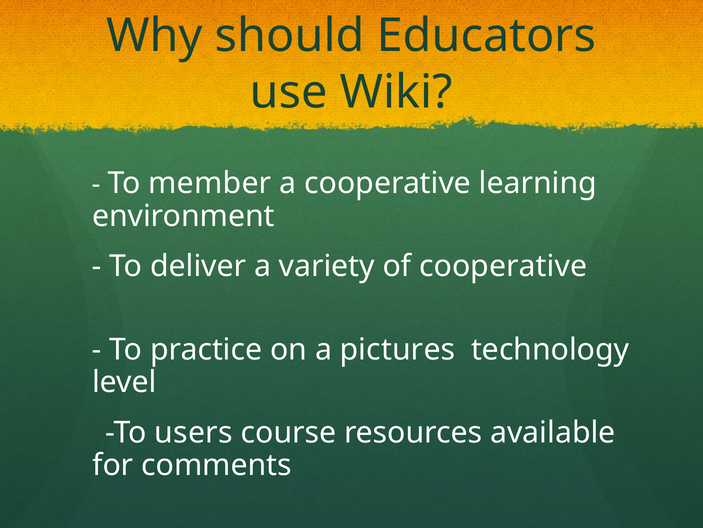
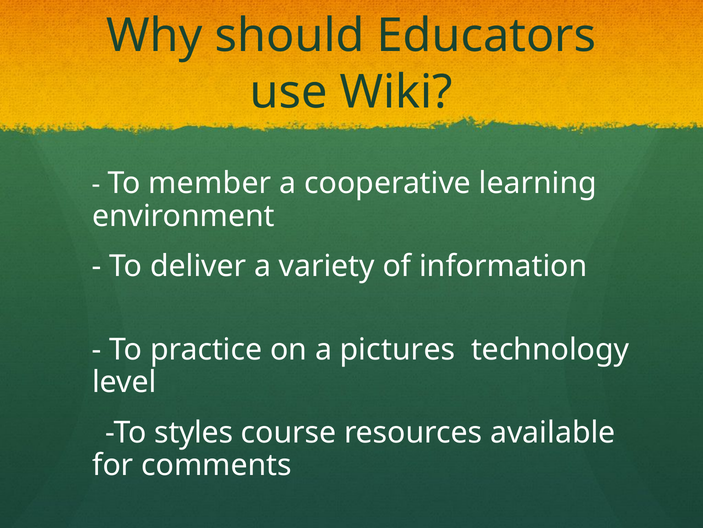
of cooperative: cooperative -> information (503, 266)
users: users -> styles (194, 432)
